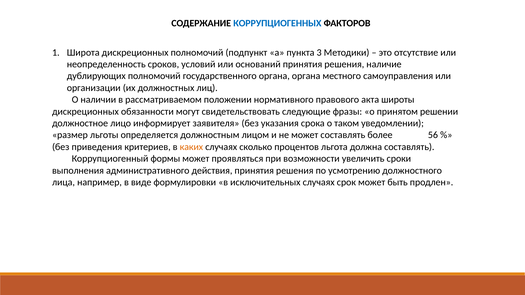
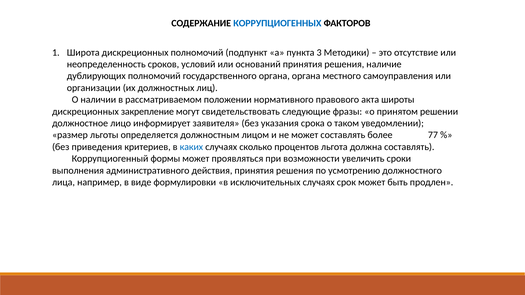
обязанности: обязанности -> закрепление (147, 112)
56: 56 -> 77 (433, 135)
каких colour: orange -> blue (191, 147)
